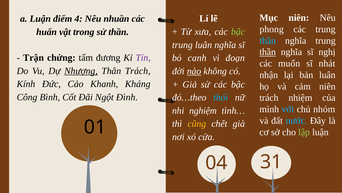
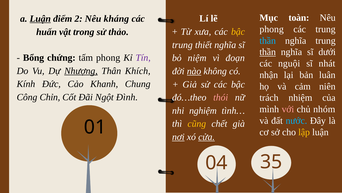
Mục niên: niên -> toàn (299, 18)
Luận underline: none -> present (40, 19)
4: 4 -> 2 (79, 19)
nhuần: nhuần -> kháng (116, 19)
bậc colour: light green -> yellow (238, 32)
sử thần: thần -> thảo (119, 32)
trung luân: luân -> thiết (204, 45)
nghị: nghị -> dưới (327, 52)
Trận: Trận -> Bổng (33, 58)
tấm đương: đương -> phong (108, 58)
canh: canh -> niệm (197, 58)
muốn: muốn -> nguội (289, 63)
Thân Trách: Trách -> Khích (138, 71)
Kháng: Kháng -> Chung (138, 84)
Bình: Bình -> Chỉn (50, 97)
thói colour: light blue -> pink (221, 97)
với colour: light blue -> pink (288, 109)
lập colour: light green -> yellow (304, 132)
nơi underline: none -> present (178, 137)
cửa underline: none -> present (207, 137)
31: 31 -> 35 (271, 162)
